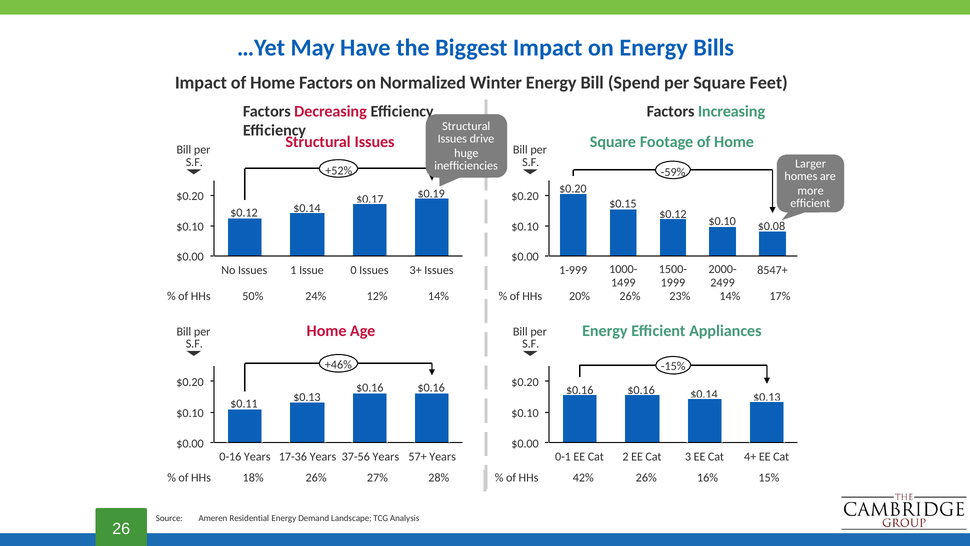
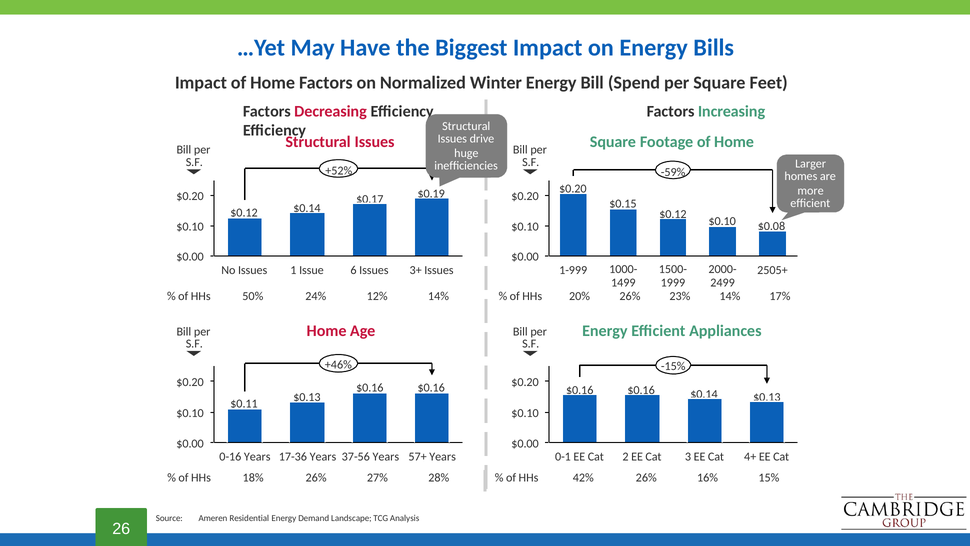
0: 0 -> 6 (354, 270)
8547+: 8547+ -> 2505+ (772, 270)
